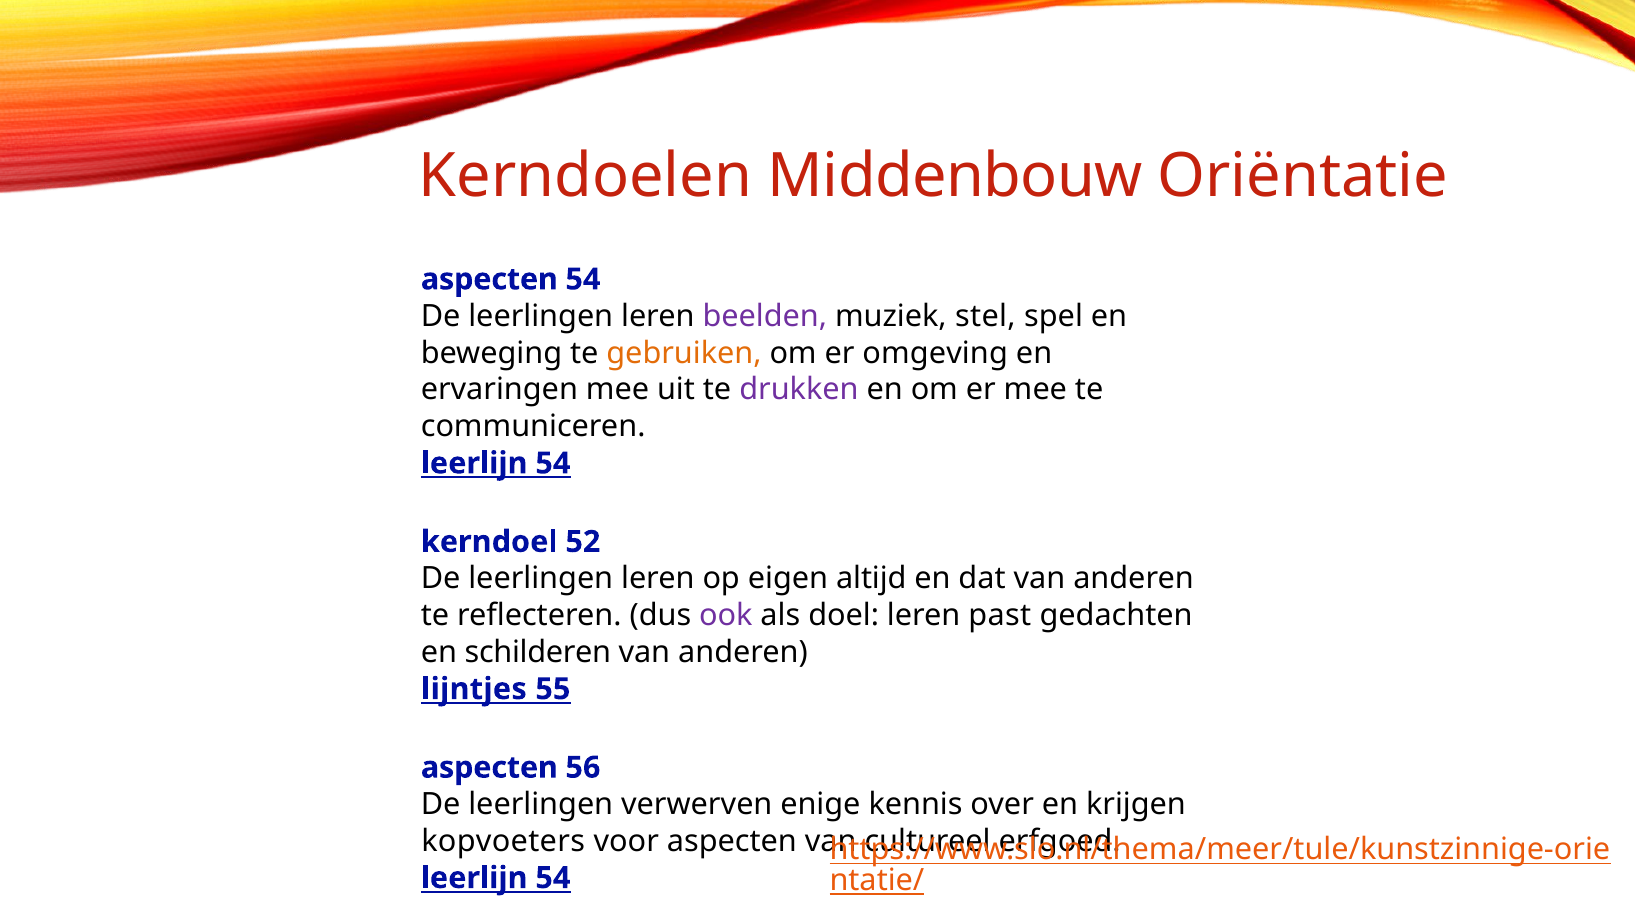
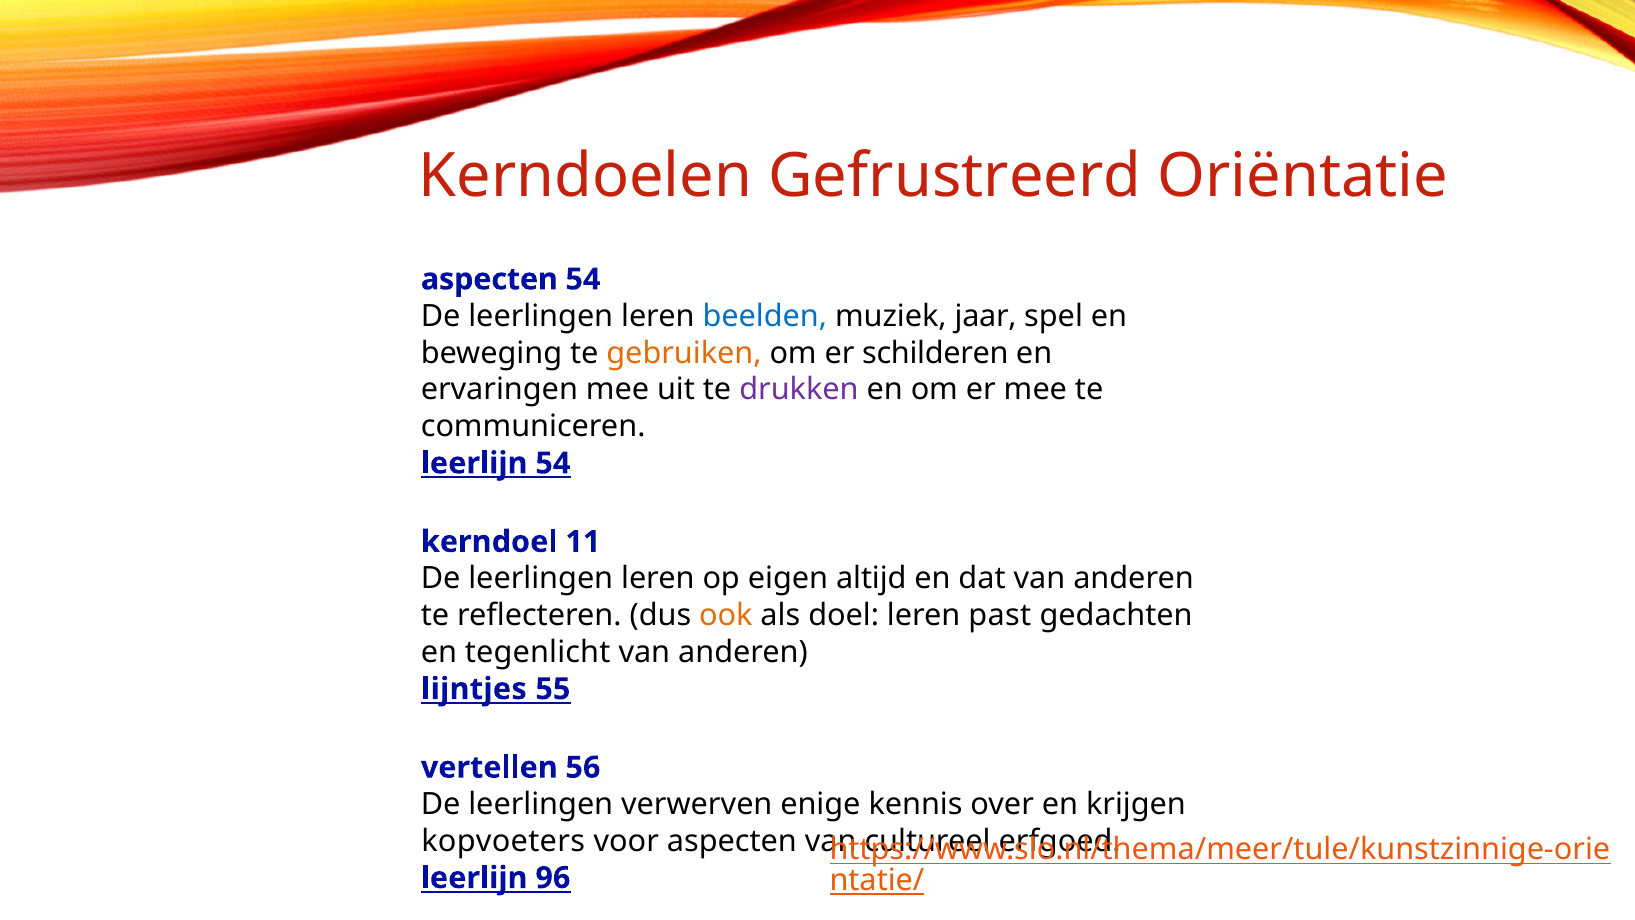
Middenbouw: Middenbouw -> Gefrustreerd (955, 176)
beelden colour: purple -> blue (765, 316)
stel: stel -> jaar (986, 316)
omgeving: omgeving -> schilderen (935, 353)
52: 52 -> 11 (583, 542)
ook colour: purple -> orange (726, 615)
schilderen: schilderen -> tegenlicht (538, 652)
aspecten: aspecten -> vertellen (489, 767)
54: 54 -> 96 (553, 878)
